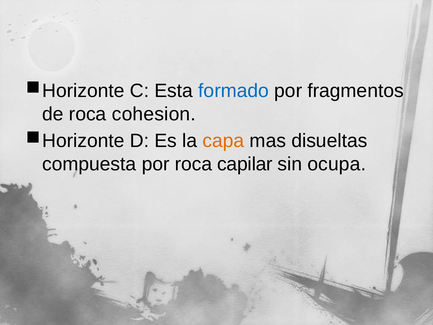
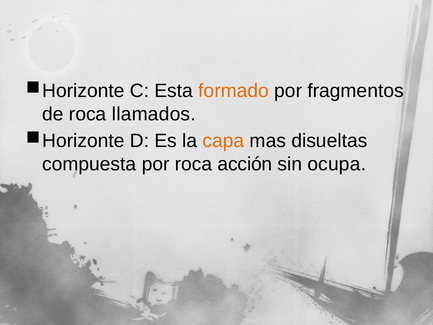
formado colour: blue -> orange (234, 91)
cohesion: cohesion -> llamados (154, 114)
capilar: capilar -> acción (245, 164)
